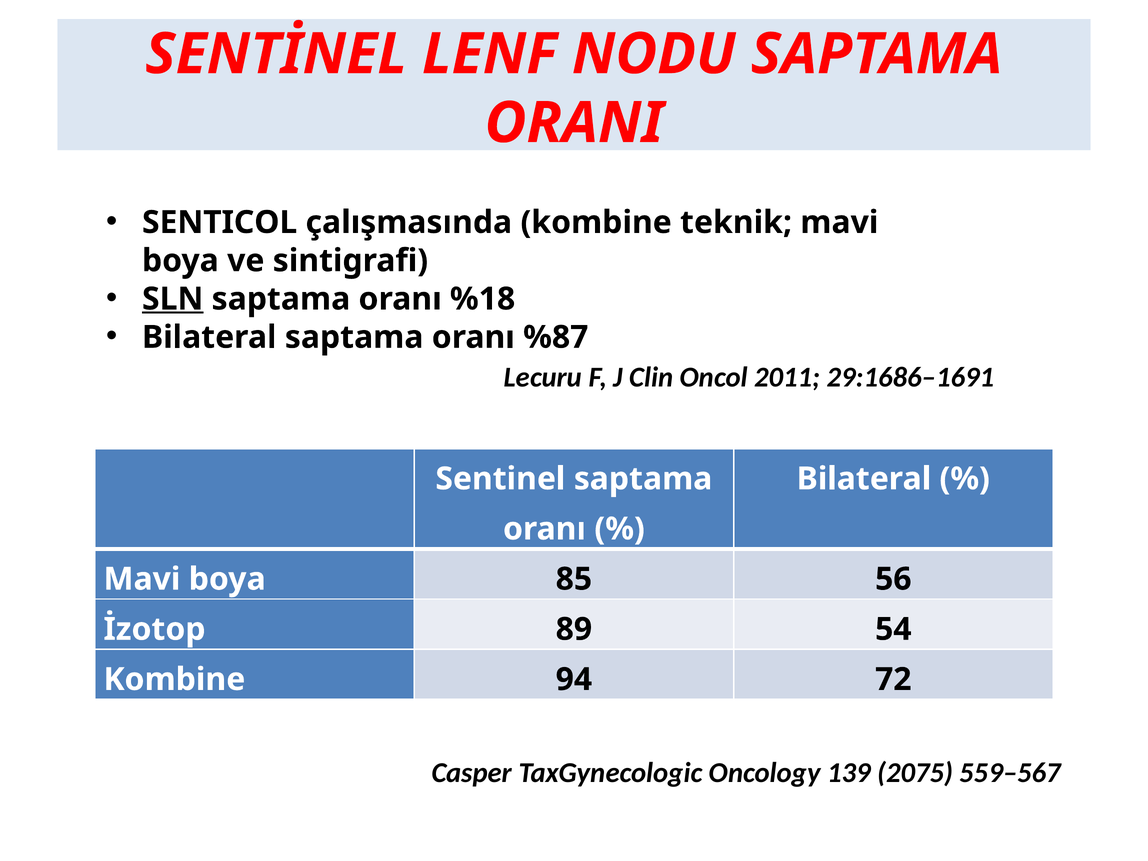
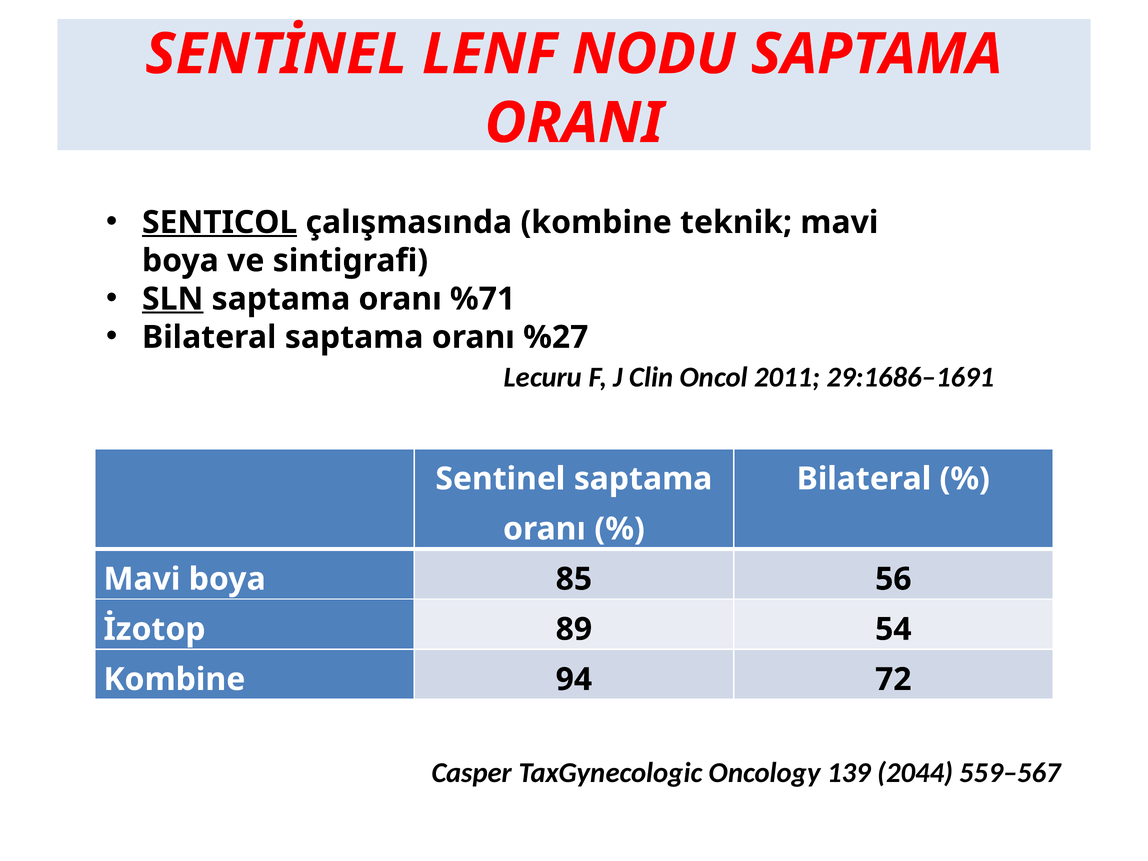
SENTICOL underline: none -> present (220, 222)
%18: %18 -> %71 (483, 299)
%87: %87 -> %27 (556, 337)
2075: 2075 -> 2044 (915, 773)
